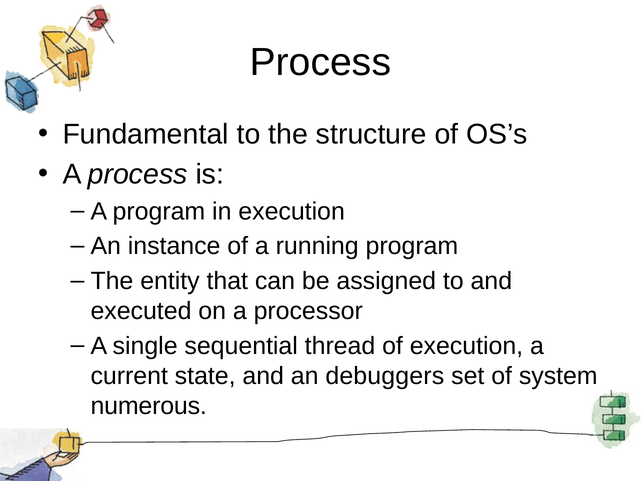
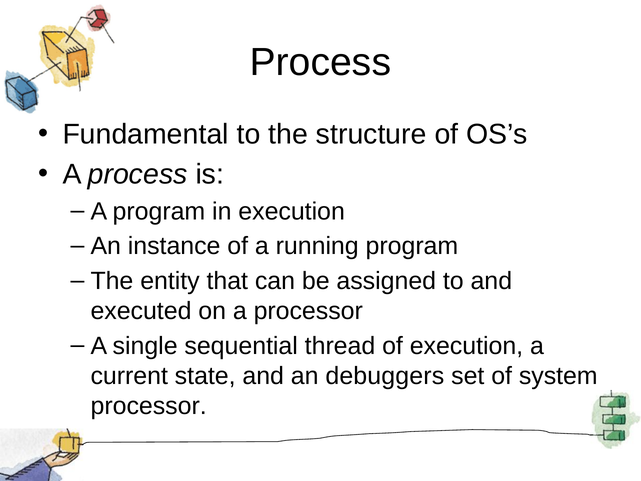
numerous: numerous -> processor (149, 406)
